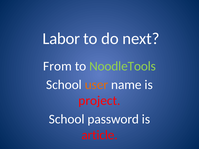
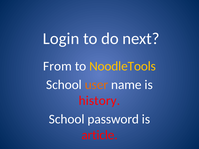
Labor: Labor -> Login (61, 39)
NoodleTools colour: light green -> yellow (123, 66)
project: project -> history (99, 101)
